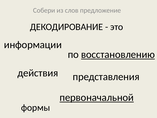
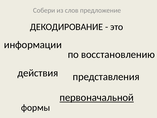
восстановлению underline: present -> none (118, 54)
